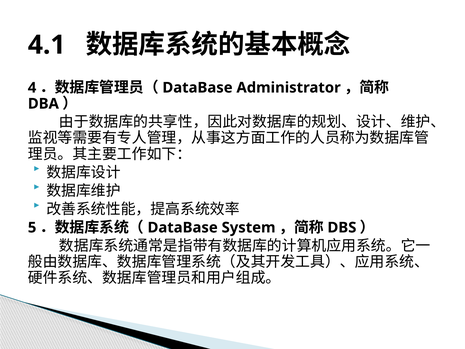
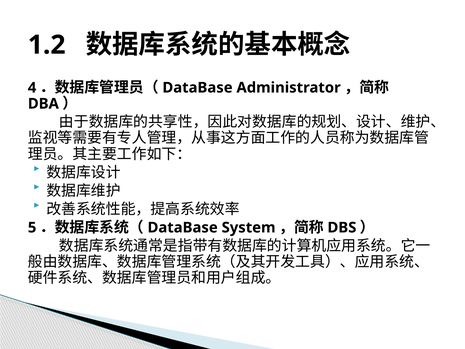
4.1: 4.1 -> 1.2 (47, 45)
